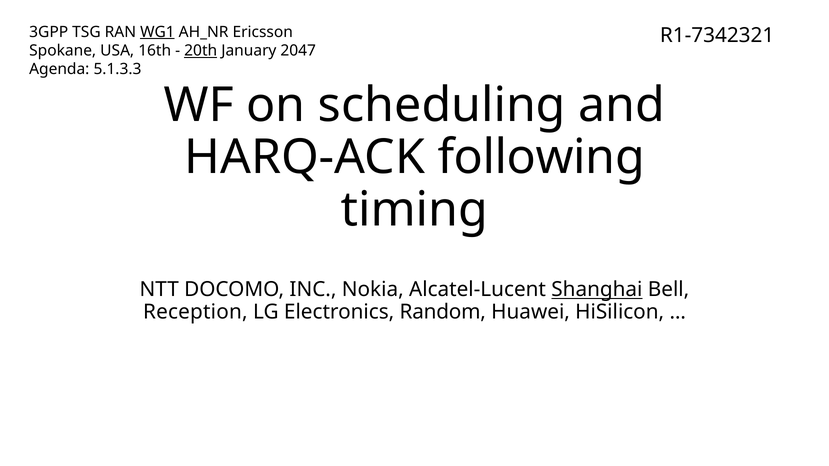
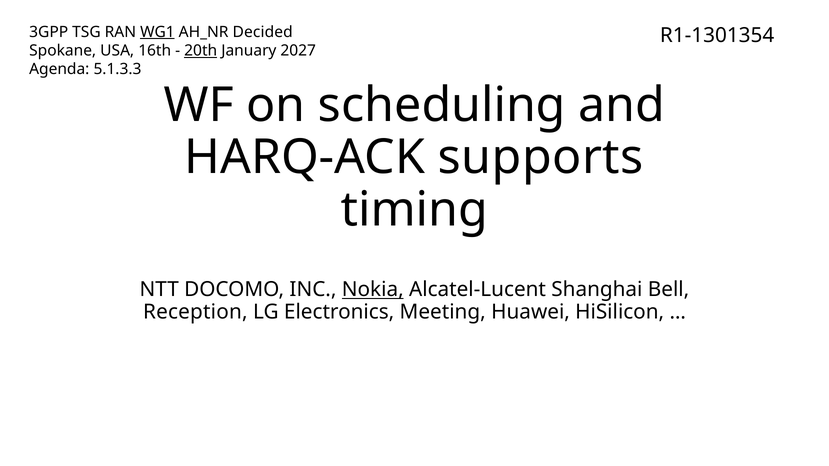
Ericsson: Ericsson -> Decided (263, 32)
R1-7342321: R1-7342321 -> R1-1301354 (717, 36)
2047: 2047 -> 2027 (298, 51)
following: following -> supports (541, 157)
Nokia underline: none -> present (373, 290)
Shanghai underline: present -> none (597, 290)
Random: Random -> Meeting (443, 312)
